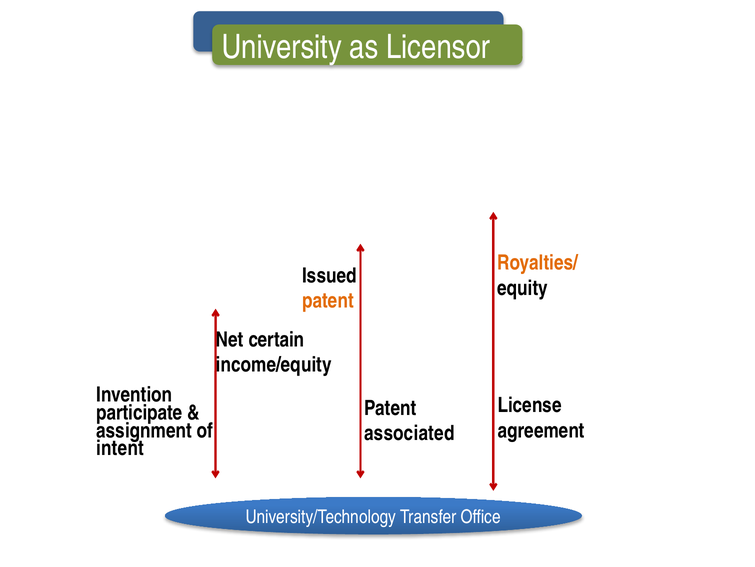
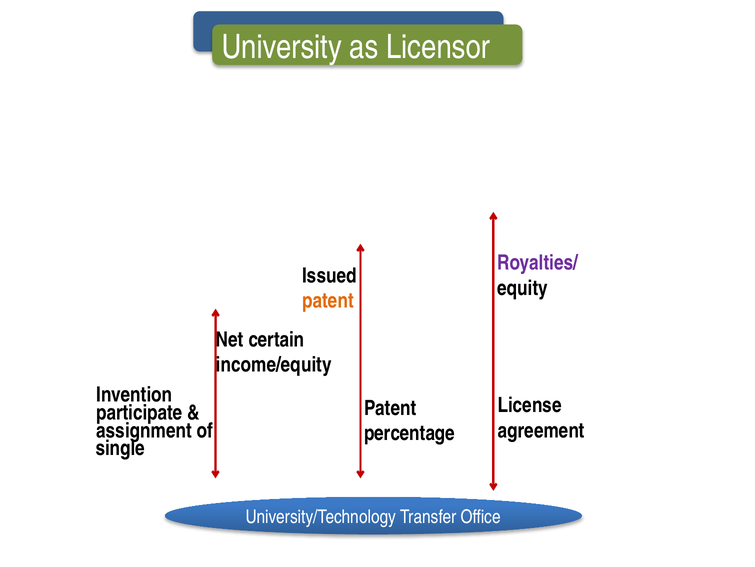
Royalties/ colour: orange -> purple (537, 263)
associated: associated -> percentage (409, 433)
intent: intent -> single (120, 448)
